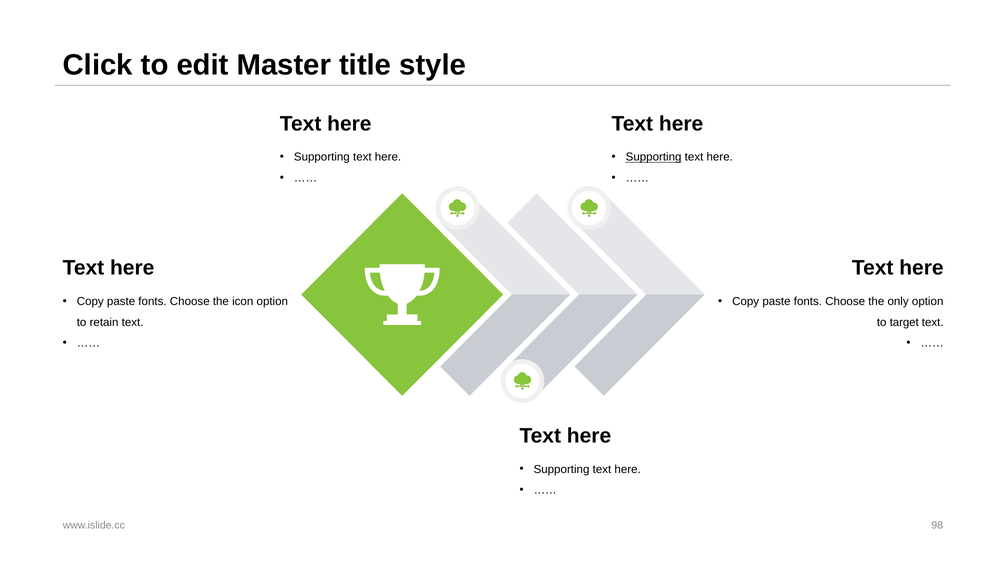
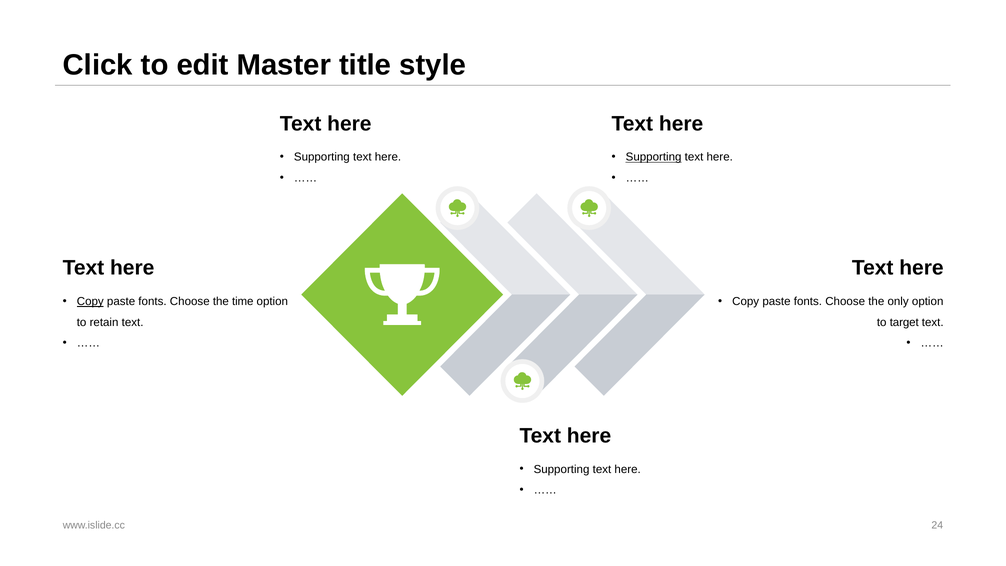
Copy underline: none -> present (90, 301)
icon: icon -> time (243, 301)
98: 98 -> 24 (937, 525)
